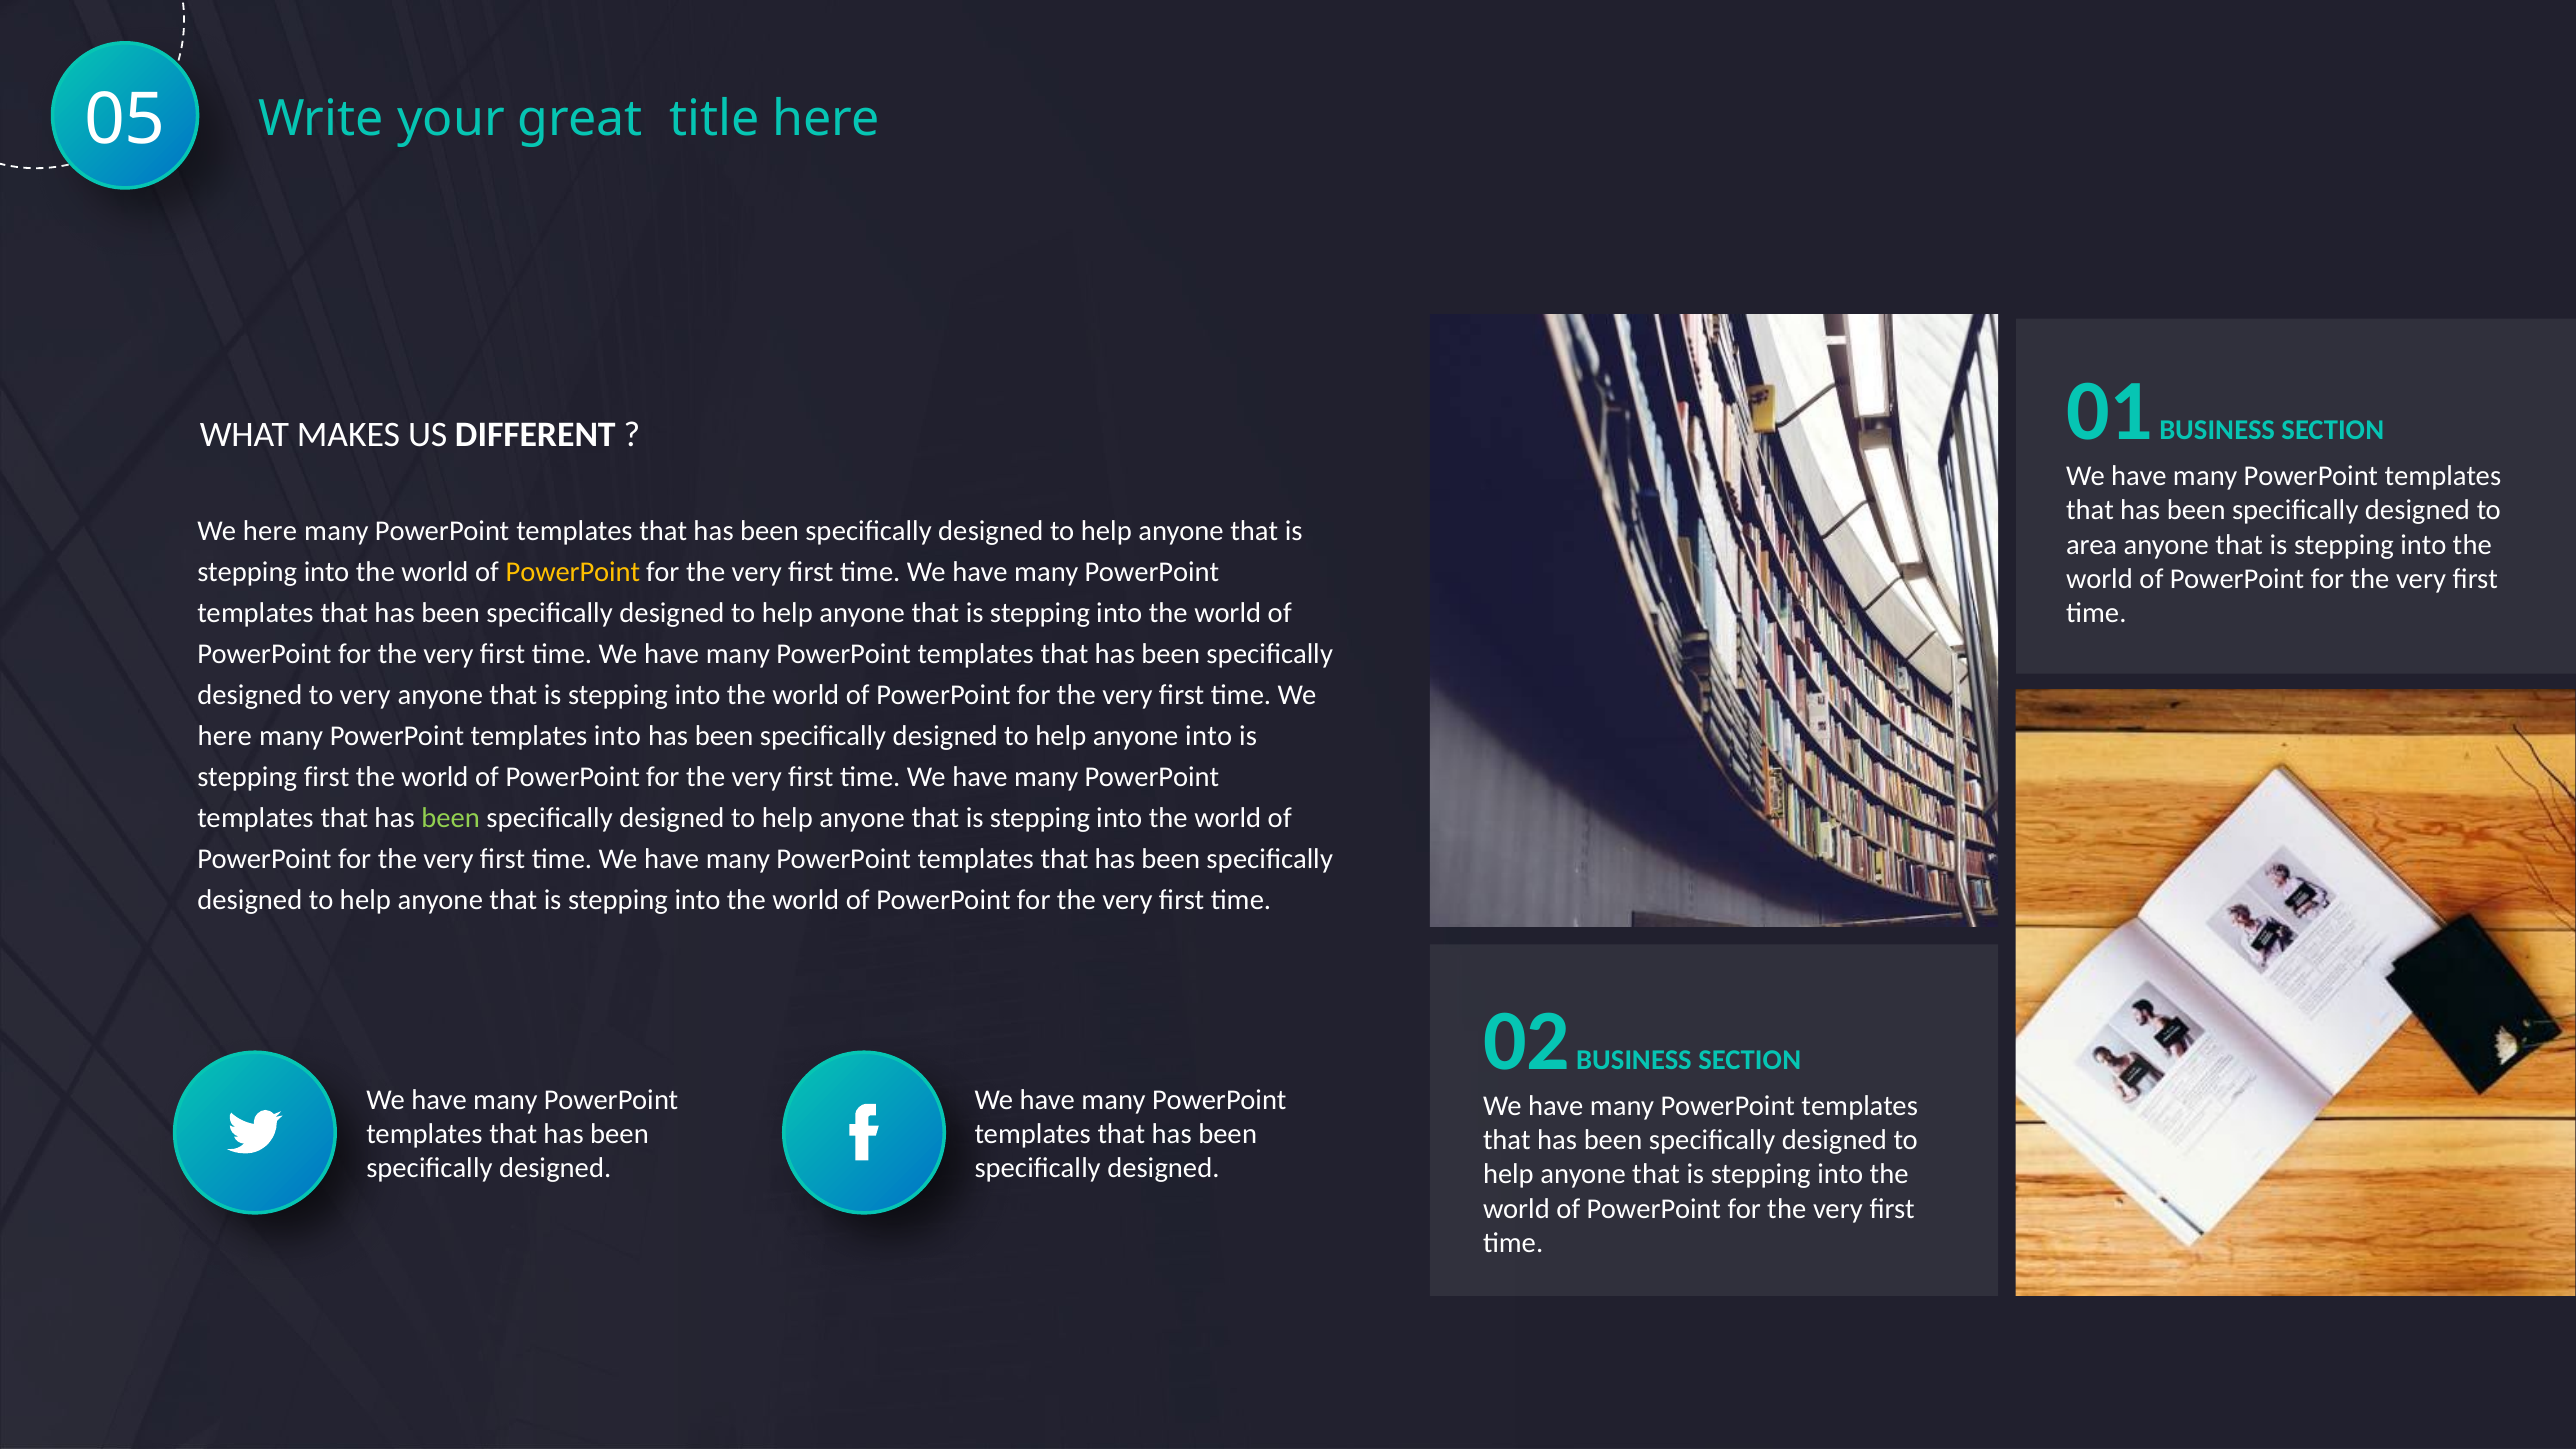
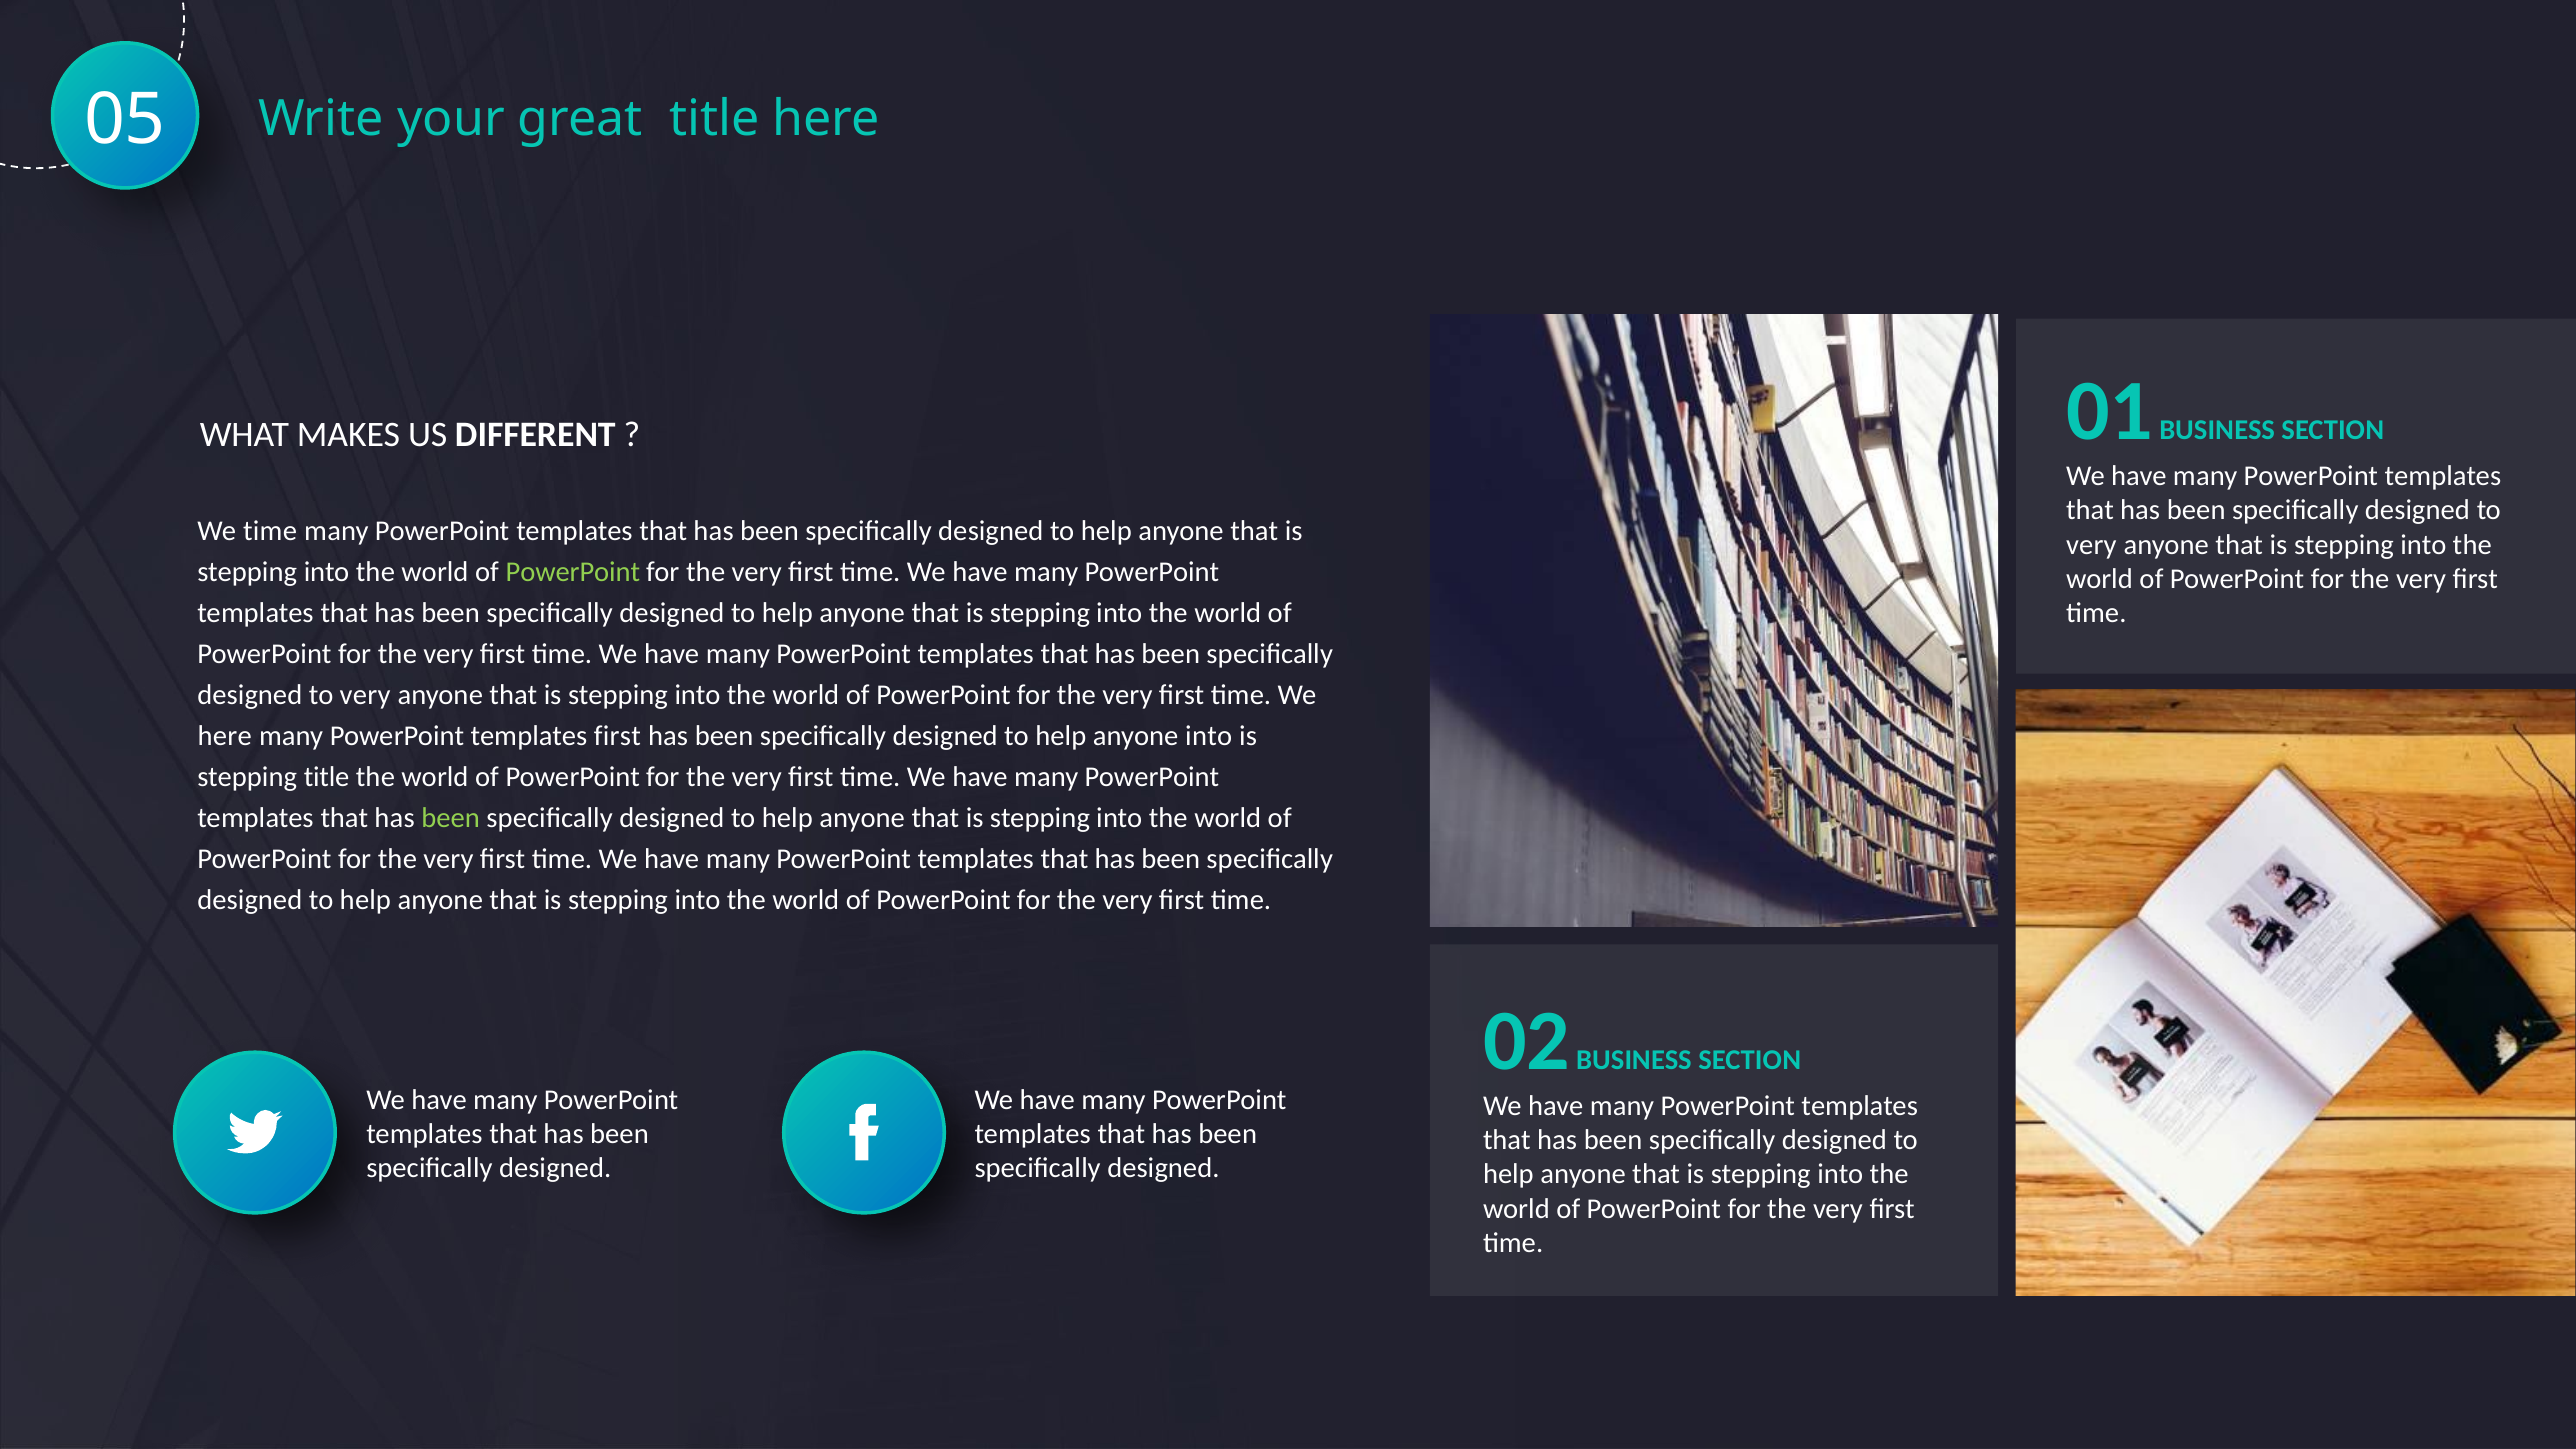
here: here -> time (270, 531)
area: area -> very (2091, 544)
PowerPoint colour: yellow -> light green (573, 572)
templates into: into -> first (617, 736)
stepping first: first -> title (327, 777)
